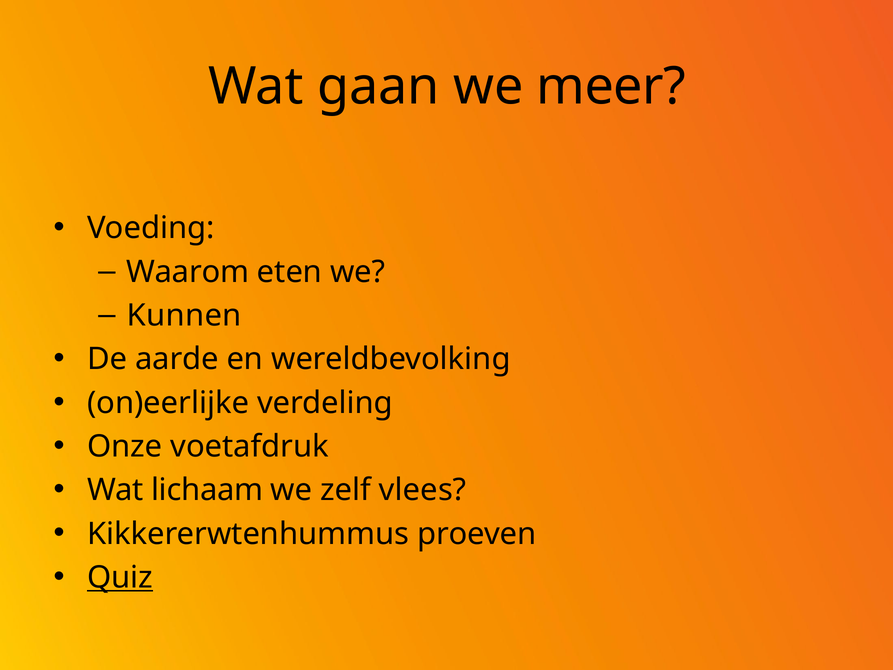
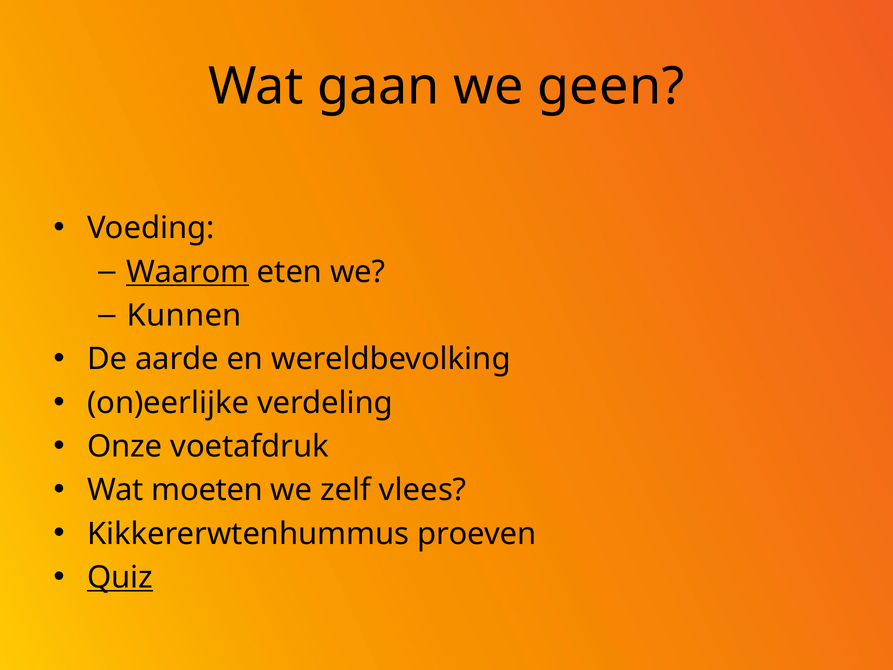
meer: meer -> geen (611, 86)
Waarom underline: none -> present (188, 272)
lichaam: lichaam -> moeten (207, 490)
